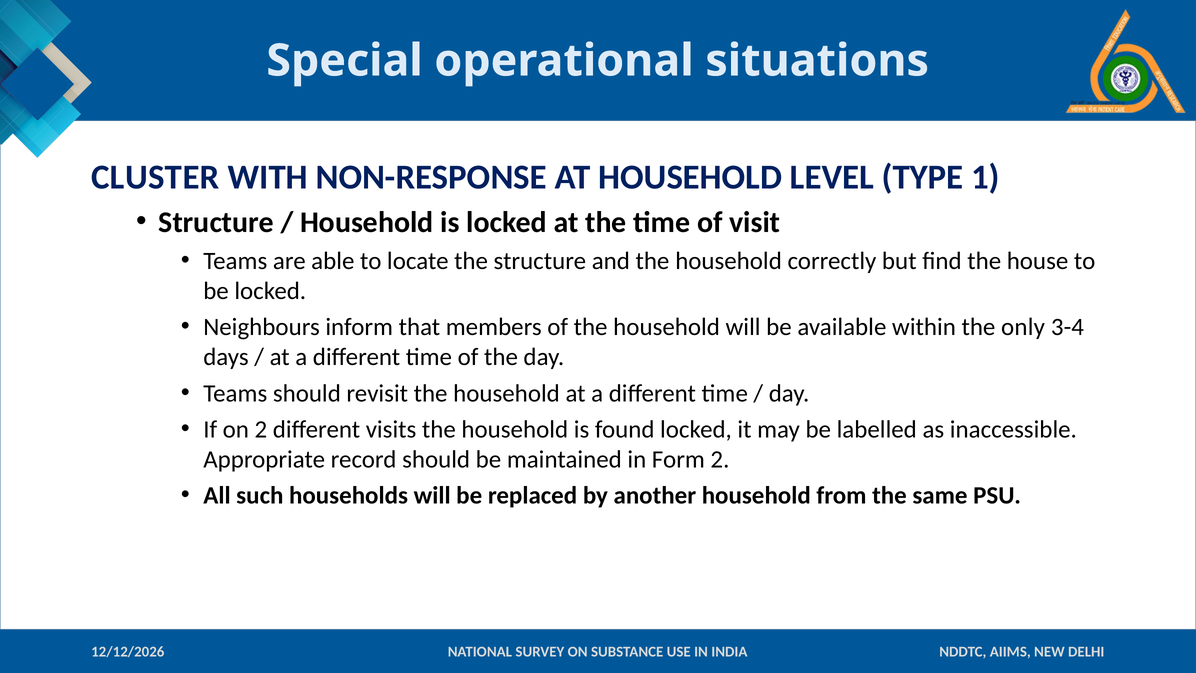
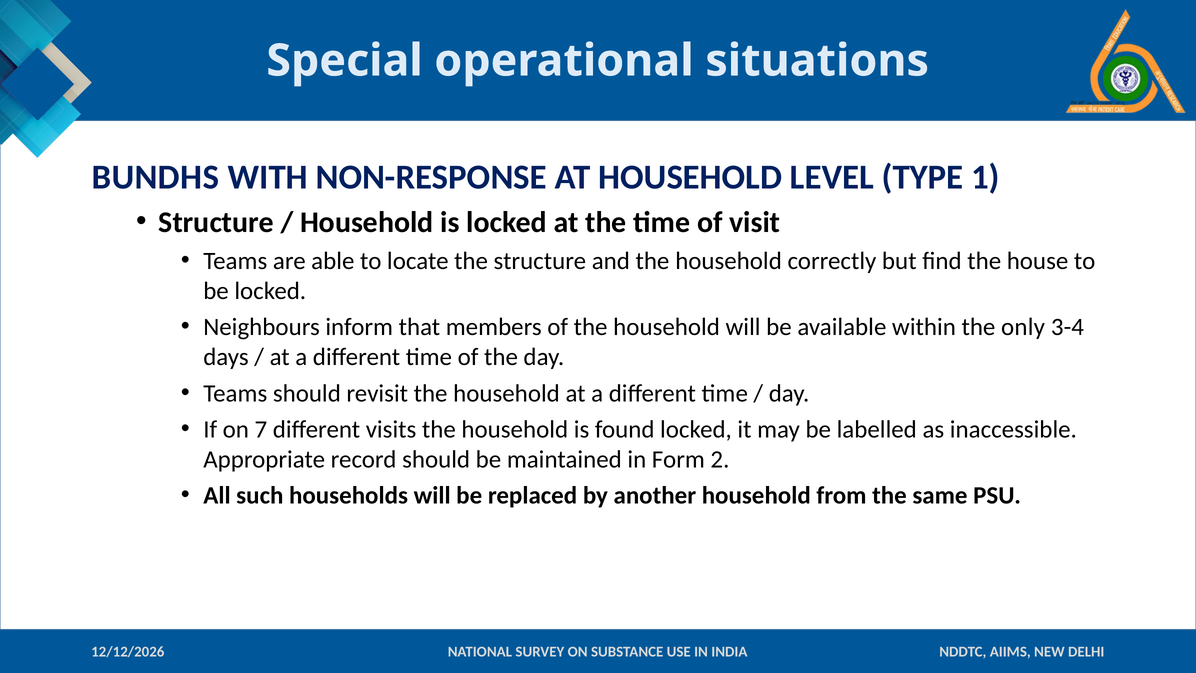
CLUSTER: CLUSTER -> BUNDHS (155, 177)
on 2: 2 -> 7 (261, 429)
